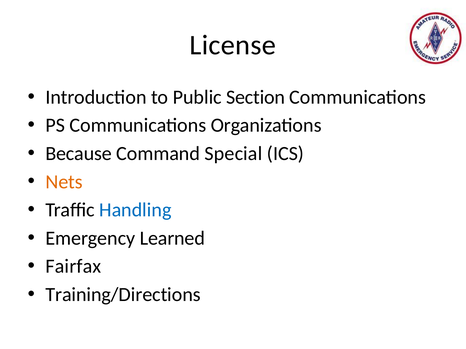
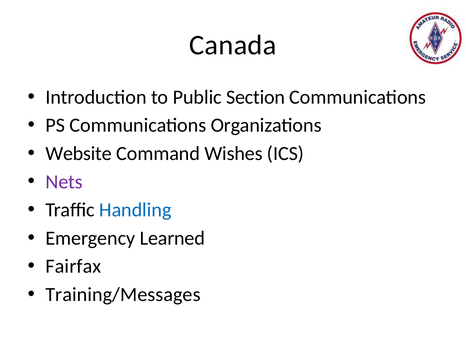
License: License -> Canada (233, 45)
Because: Because -> Website (79, 154)
Special: Special -> Wishes (234, 154)
Nets colour: orange -> purple (64, 182)
Training/Directions: Training/Directions -> Training/Messages (123, 295)
